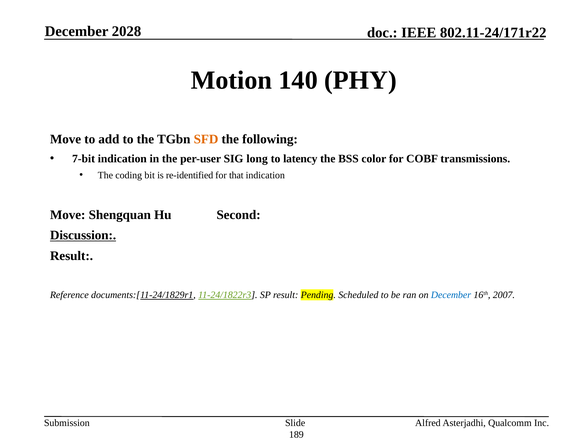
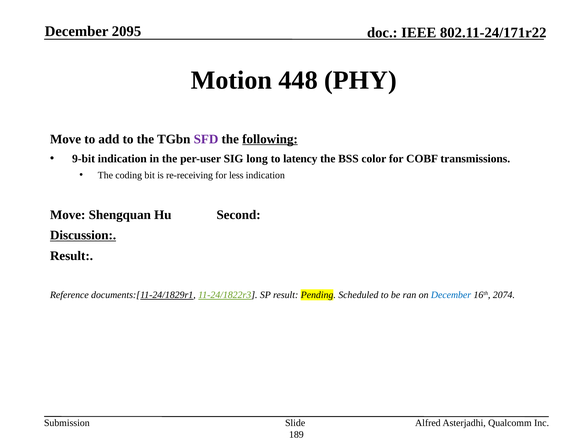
2028: 2028 -> 2095 (126, 31)
140: 140 -> 448 (298, 80)
SFD colour: orange -> purple (206, 139)
following underline: none -> present (270, 139)
7-bit: 7-bit -> 9-bit (84, 159)
re-identified: re-identified -> re-receiving (190, 175)
that: that -> less (236, 175)
2007: 2007 -> 2074 (504, 295)
